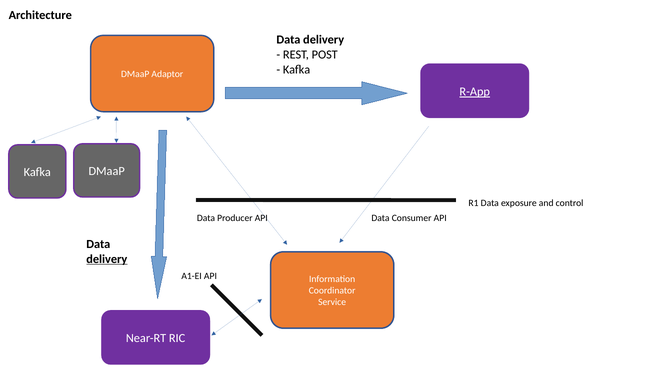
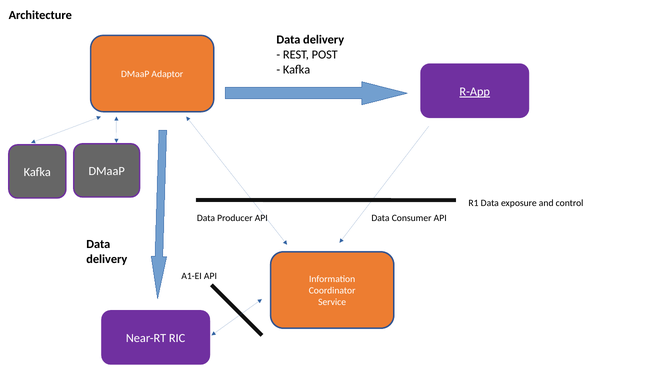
delivery underline: present -> none (107, 259)
